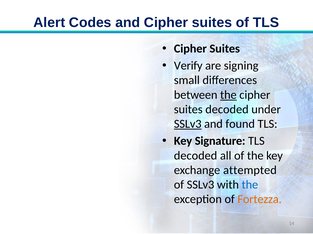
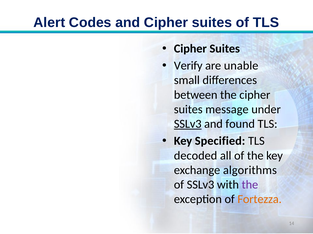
signing: signing -> unable (241, 66)
the underline: present -> none (228, 95)
suites decoded: decoded -> message (227, 110)
Signature: Signature -> Specified (220, 141)
attempted: attempted -> algorithms (250, 171)
the colour: blue -> purple (250, 185)
